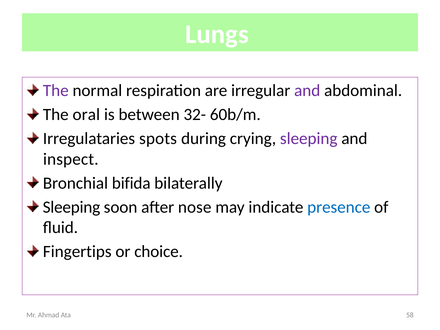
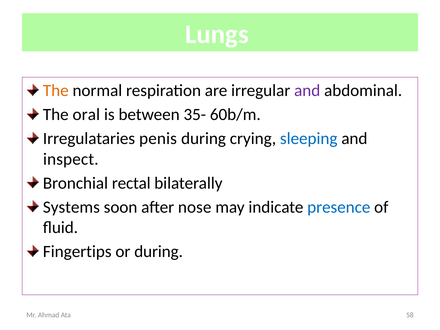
The colour: purple -> orange (56, 91)
32-: 32- -> 35- (195, 115)
spots: spots -> penis (158, 139)
sleeping colour: purple -> blue (309, 139)
bifida: bifida -> rectal (131, 183)
Sleeping: Sleeping -> Systems (71, 207)
or choice: choice -> during (159, 252)
